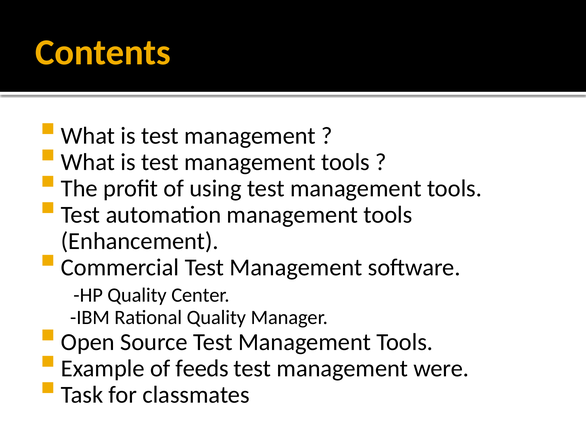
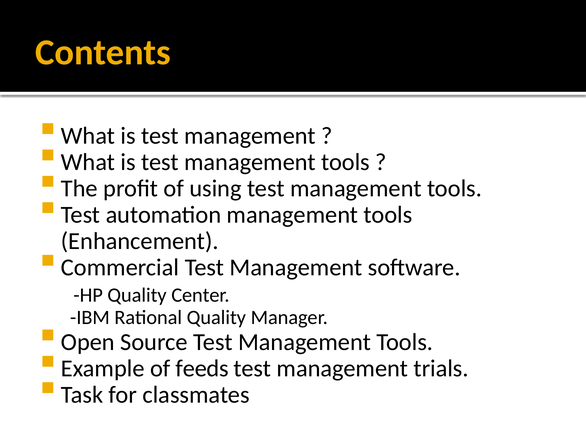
were: were -> trials (441, 369)
